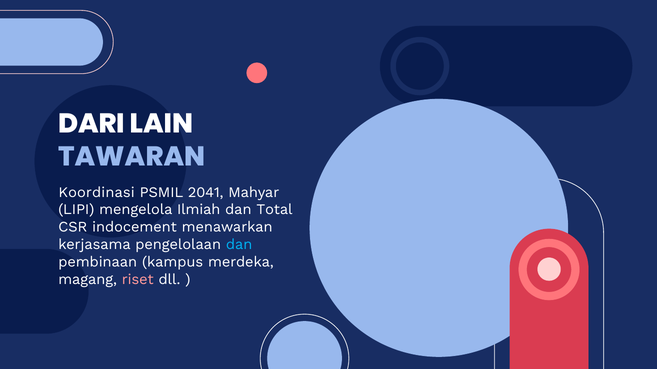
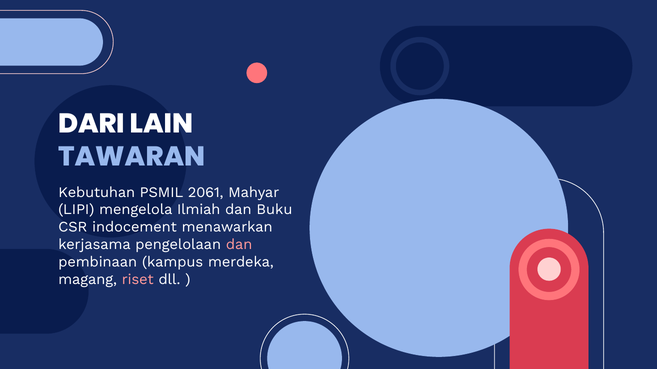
Koordinasi: Koordinasi -> Kebutuhan (97, 192)
2041: 2041 -> 2061 (206, 192)
Total: Total -> Buku (274, 210)
dan colour: light blue -> pink (239, 245)
